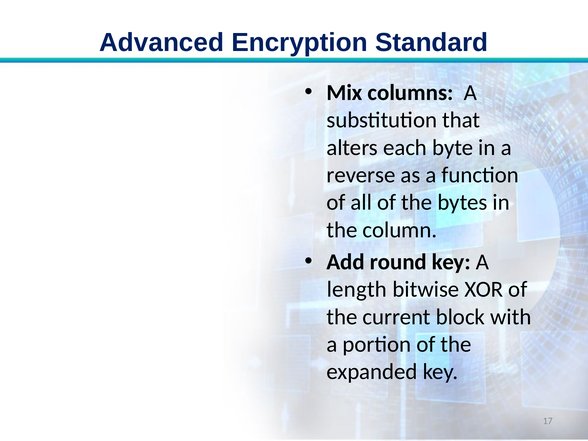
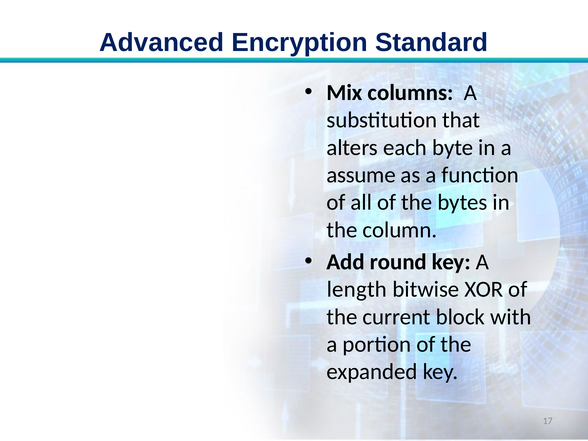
reverse: reverse -> assume (361, 175)
